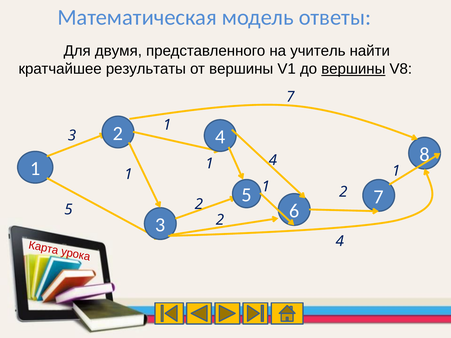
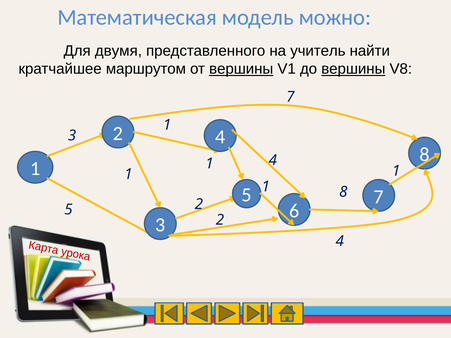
ответы: ответы -> можно (335, 17)
результаты: результаты -> маршрутом (146, 69)
вершины underline: none -> present (241, 69)
2: 2 -> 8 (343, 192)
